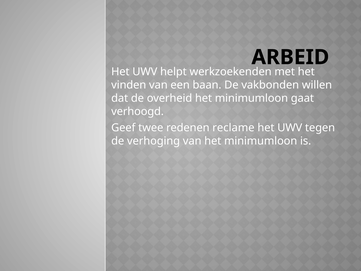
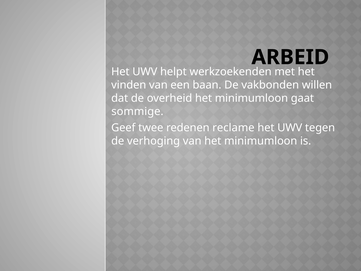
verhoogd: verhoogd -> sommige (137, 111)
